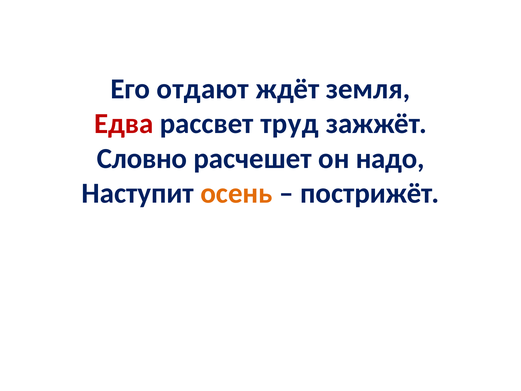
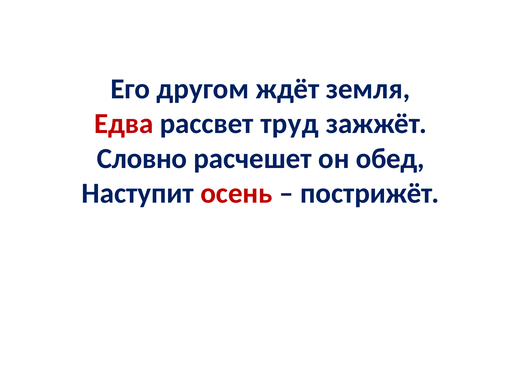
отдают: отдают -> другом (203, 89)
надо: надо -> обед (390, 158)
осень colour: orange -> red (237, 193)
